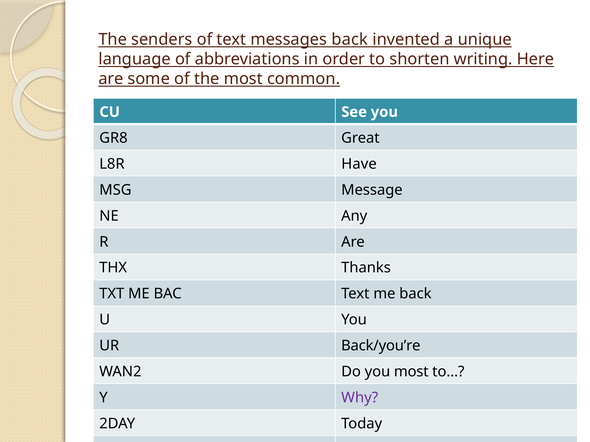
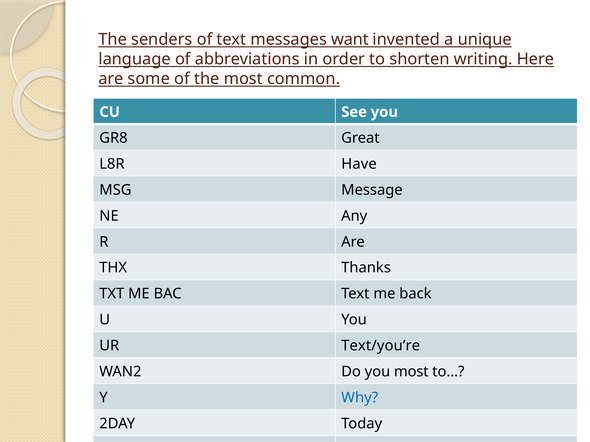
messages back: back -> want (350, 39)
Back/you’re: Back/you’re -> Text/you’re (381, 346)
Why colour: purple -> blue (360, 398)
